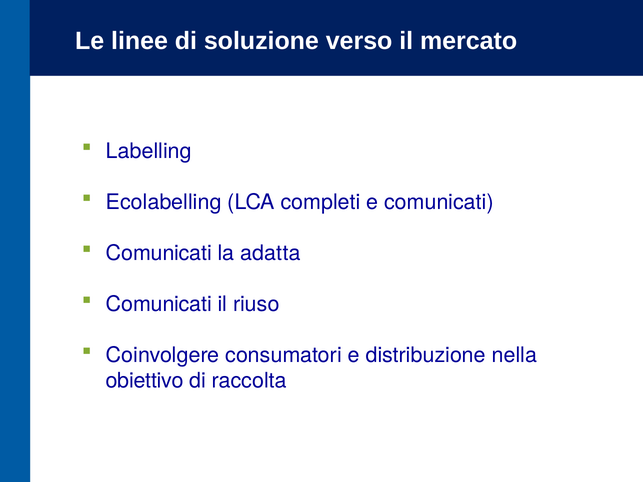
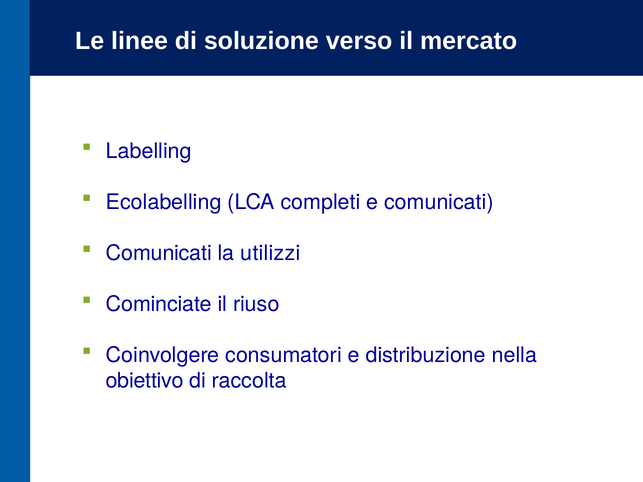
adatta: adatta -> utilizzi (270, 253)
Comunicati: Comunicati -> Cominciate (159, 304)
